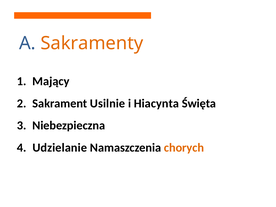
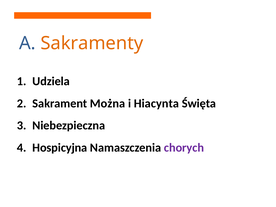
Mający: Mający -> Udziela (51, 81)
Usilnie: Usilnie -> Można (108, 103)
Udzielanie: Udzielanie -> Hospicyjna (60, 148)
chorych colour: orange -> purple (184, 148)
